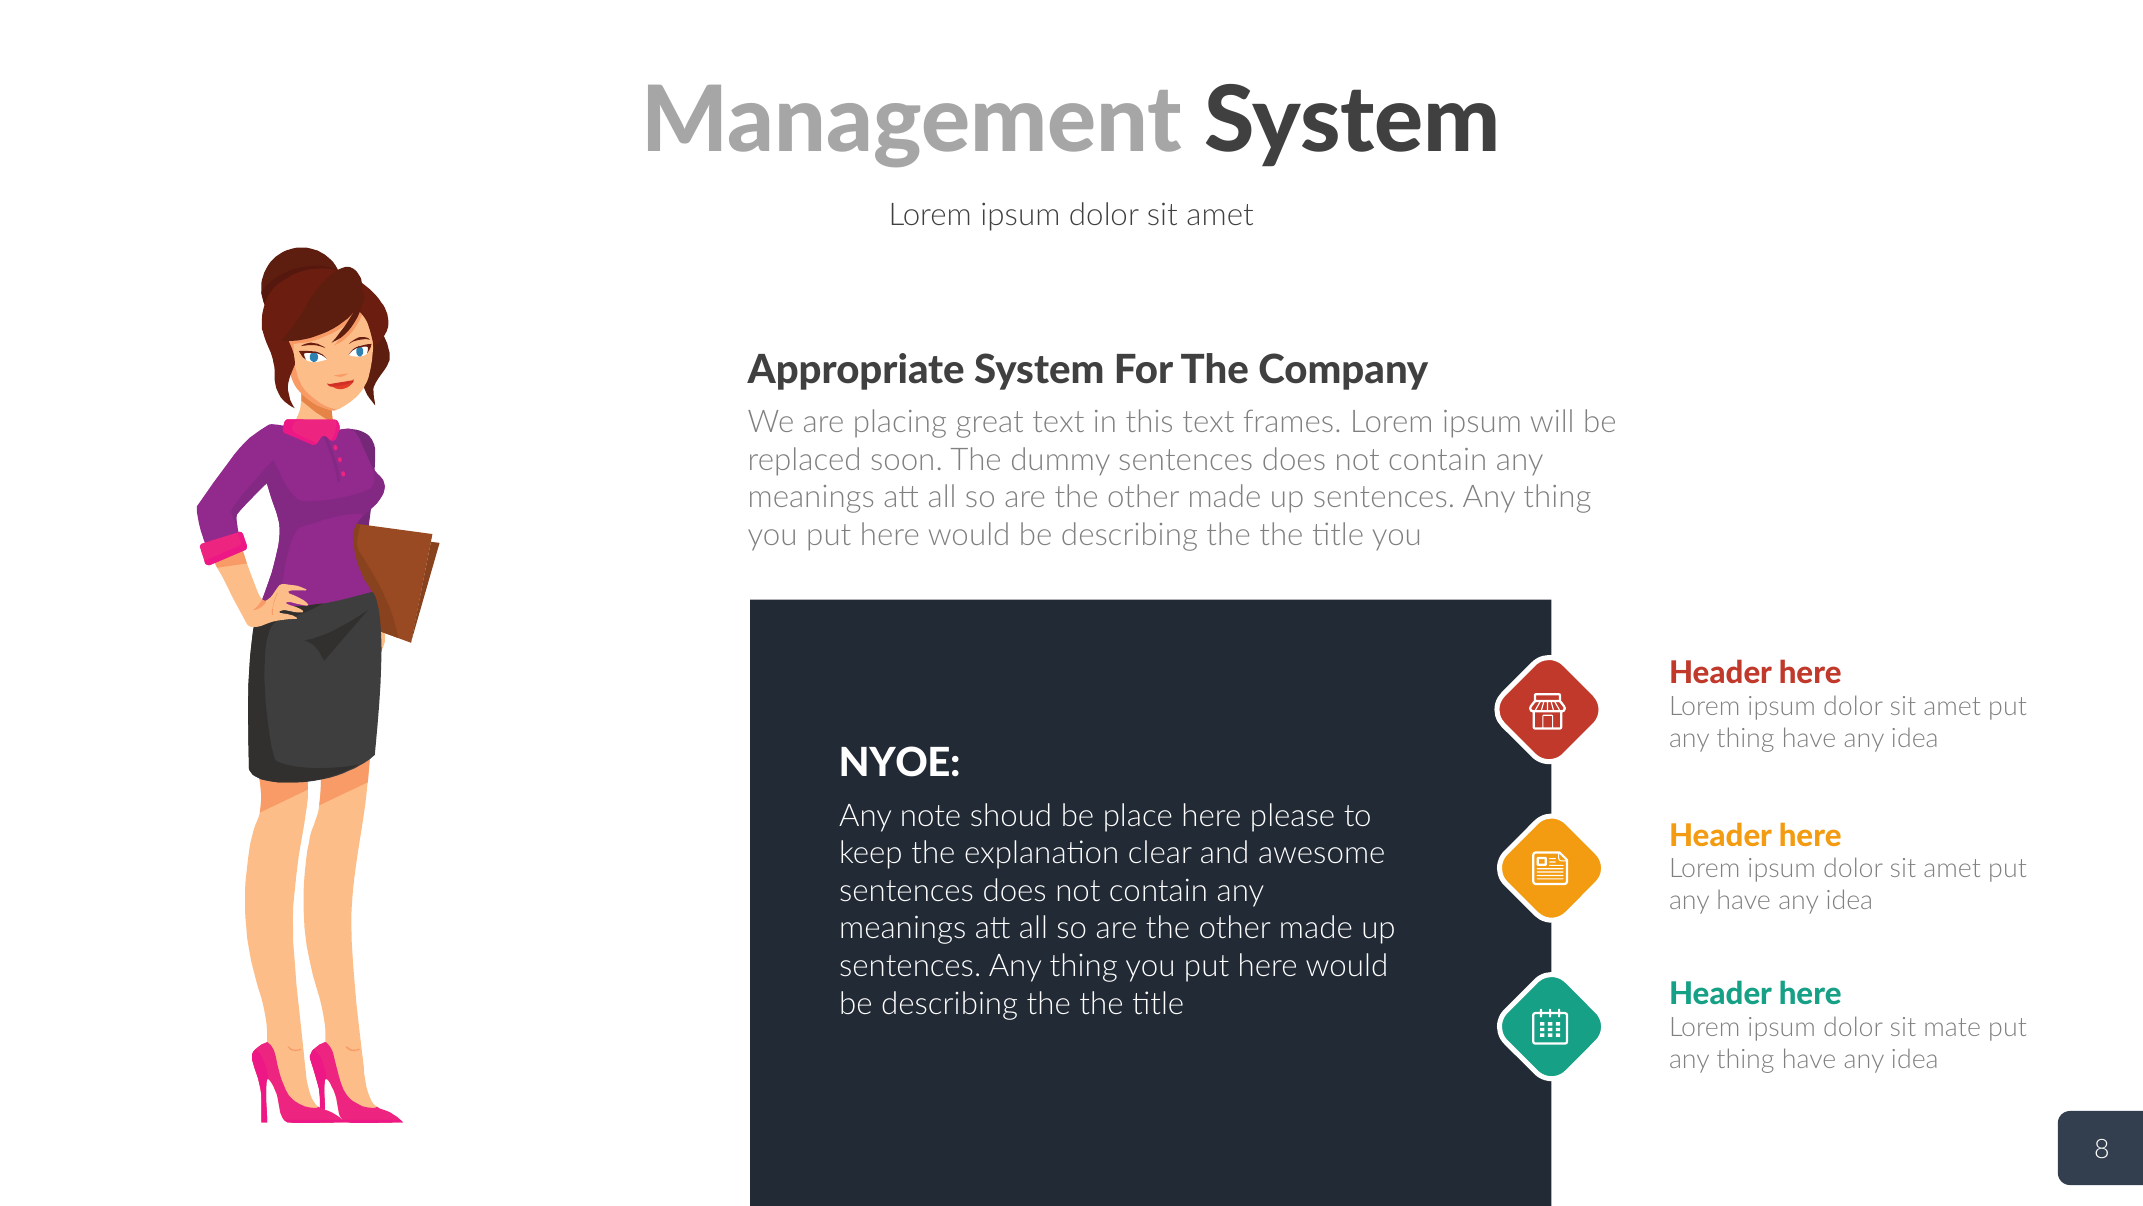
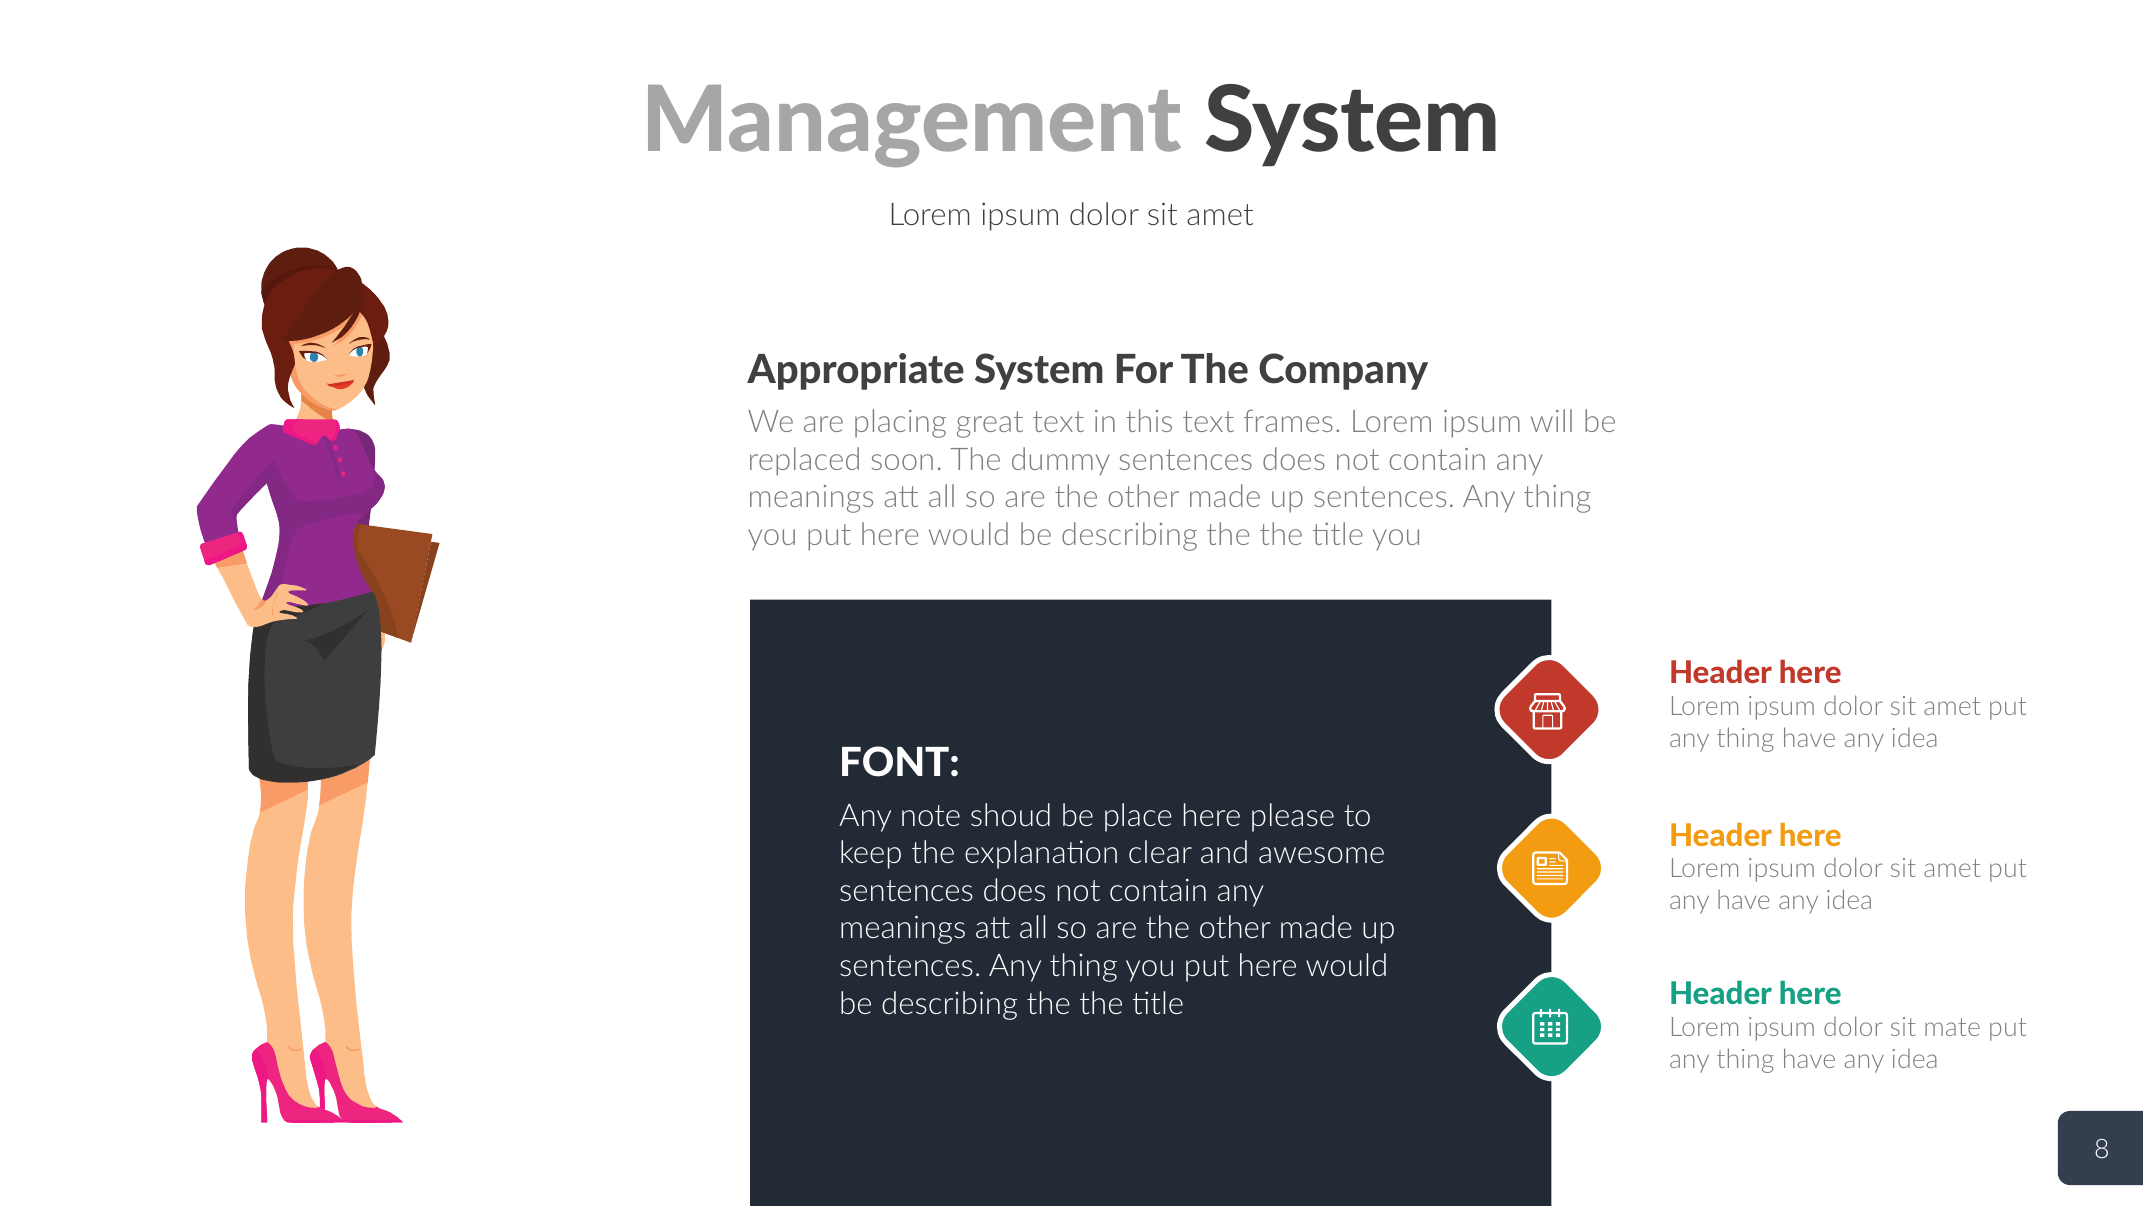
NYOE: NYOE -> FONT (899, 763)
